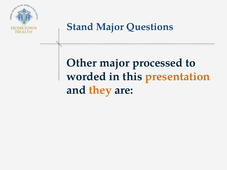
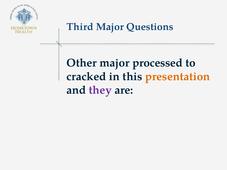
Stand: Stand -> Third (80, 27)
worded: worded -> cracked (86, 77)
they colour: orange -> purple (100, 90)
